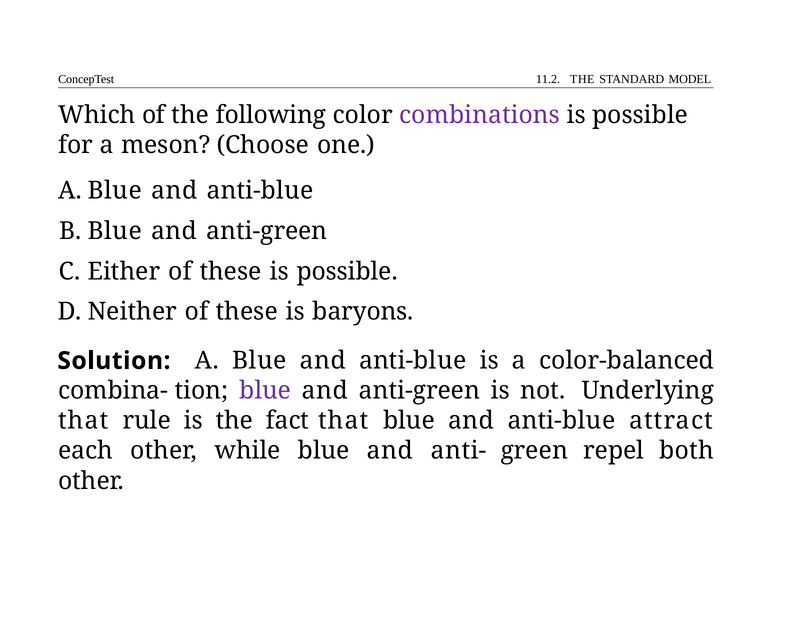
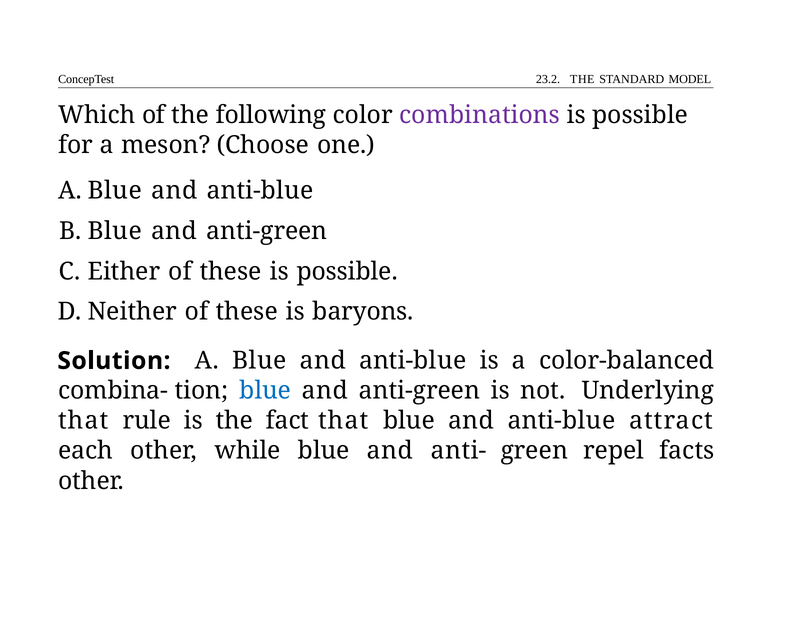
11.2: 11.2 -> 23.2 (548, 79)
blue colour: purple -> blue (265, 391)
both: both -> facts (687, 451)
